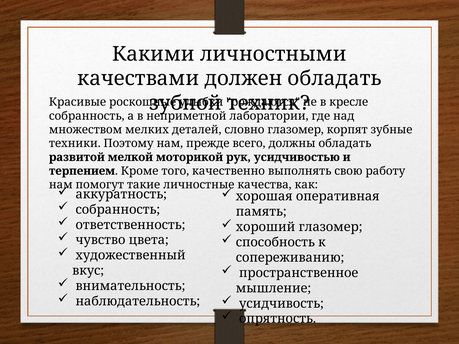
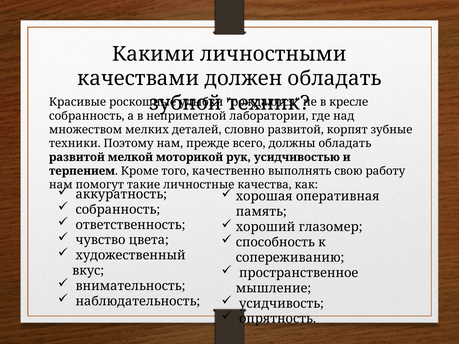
словно глазомер: глазомер -> развитой (296, 130)
